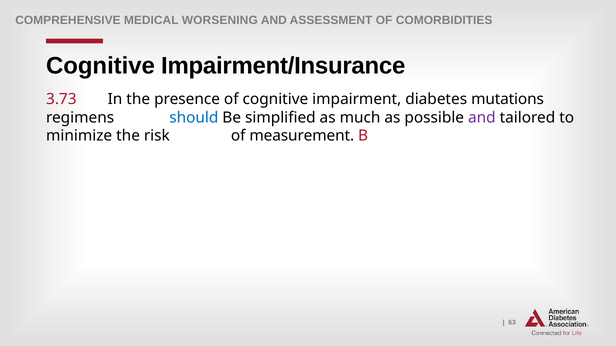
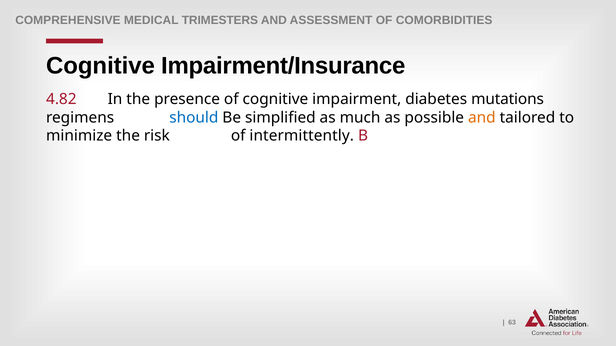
WORSENING: WORSENING -> TRIMESTERS (220, 20)
3.73: 3.73 -> 4.82 (61, 99)
and colour: purple -> orange (482, 118)
measurement: measurement -> intermittently (302, 136)
